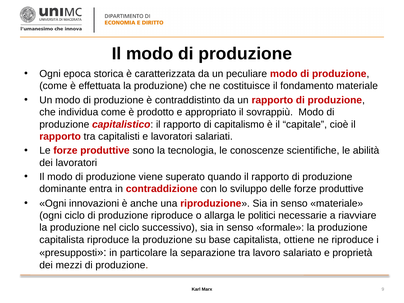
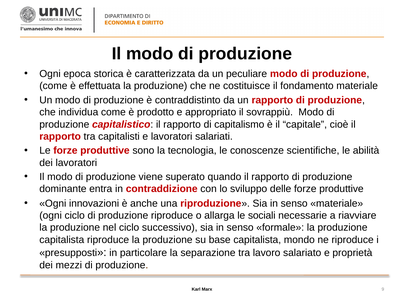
politici: politici -> sociali (262, 215)
ottiene: ottiene -> mondo (299, 240)
